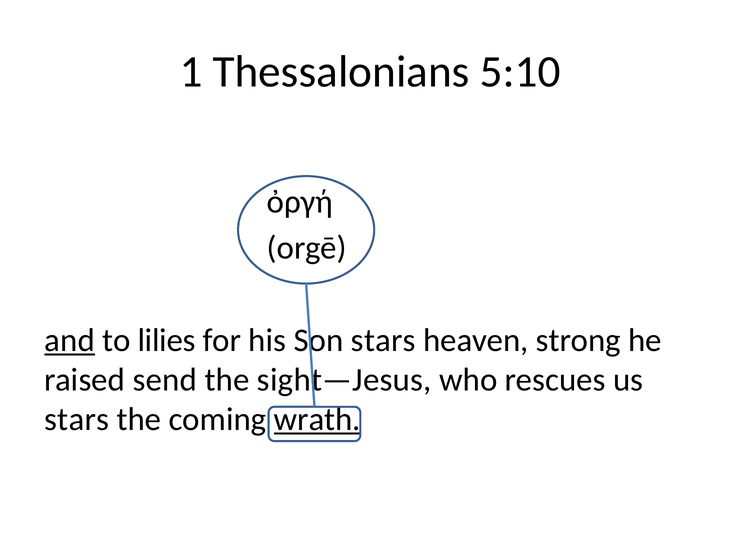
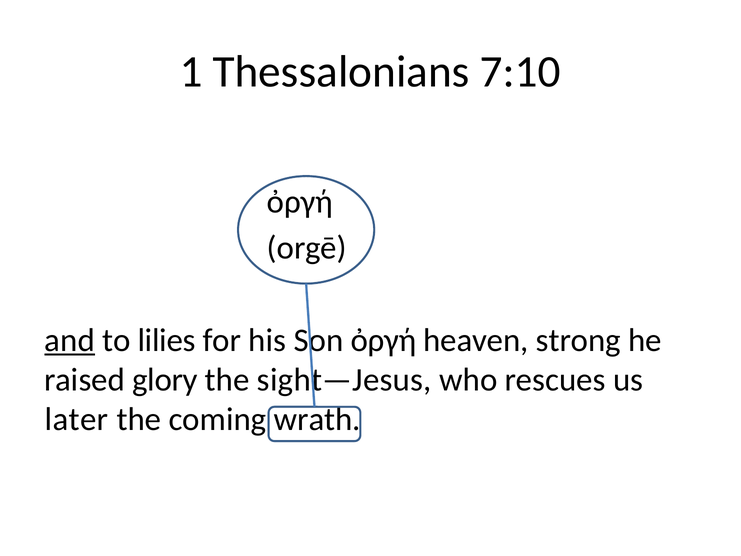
5:10: 5:10 -> 7:10 (520, 72)
Son stars: stars -> ὀργή (383, 340)
send: send -> glory (165, 380)
stars: stars -> later (77, 419)
wrath underline: present -> none (317, 419)
